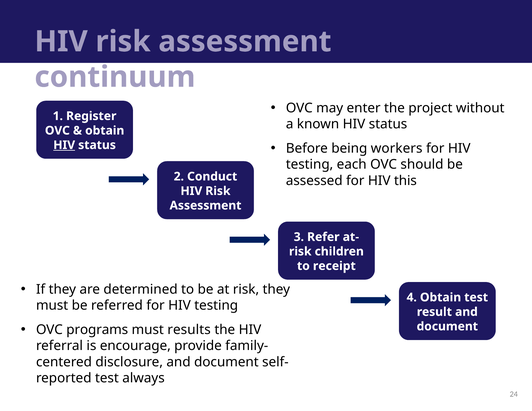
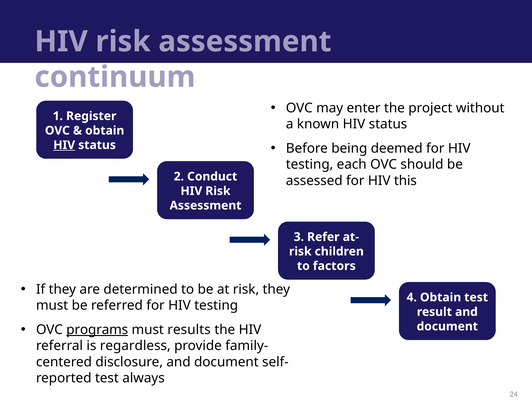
workers: workers -> deemed (397, 148)
receipt: receipt -> factors (334, 266)
programs underline: none -> present (97, 330)
encourage: encourage -> regardless (135, 346)
